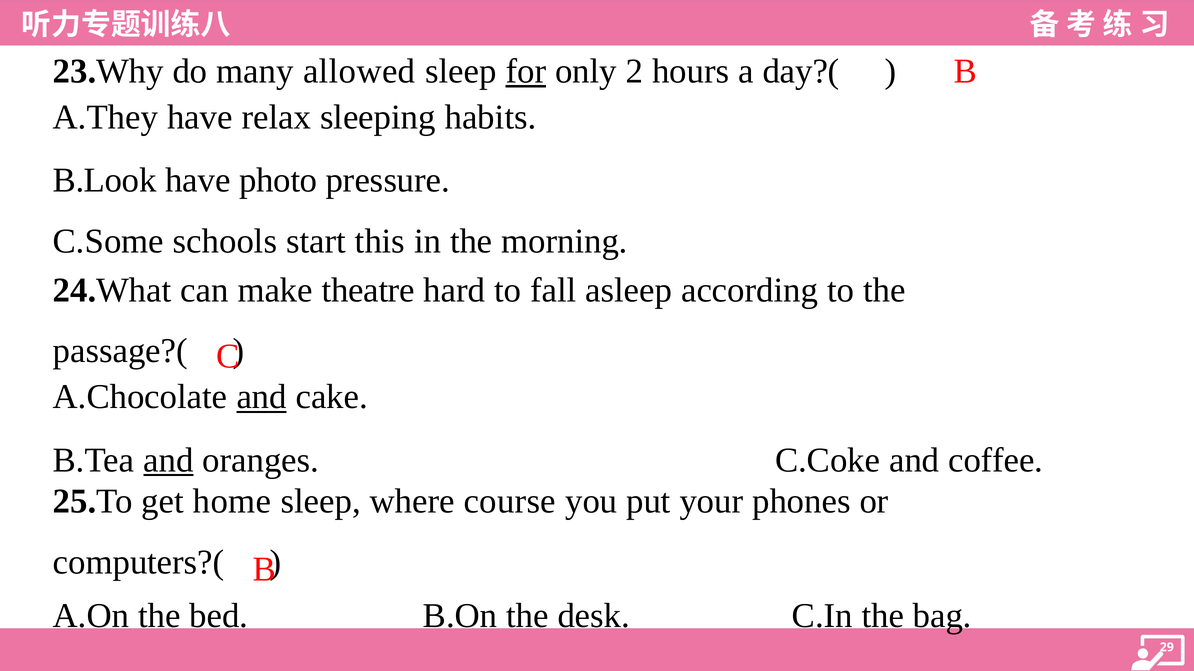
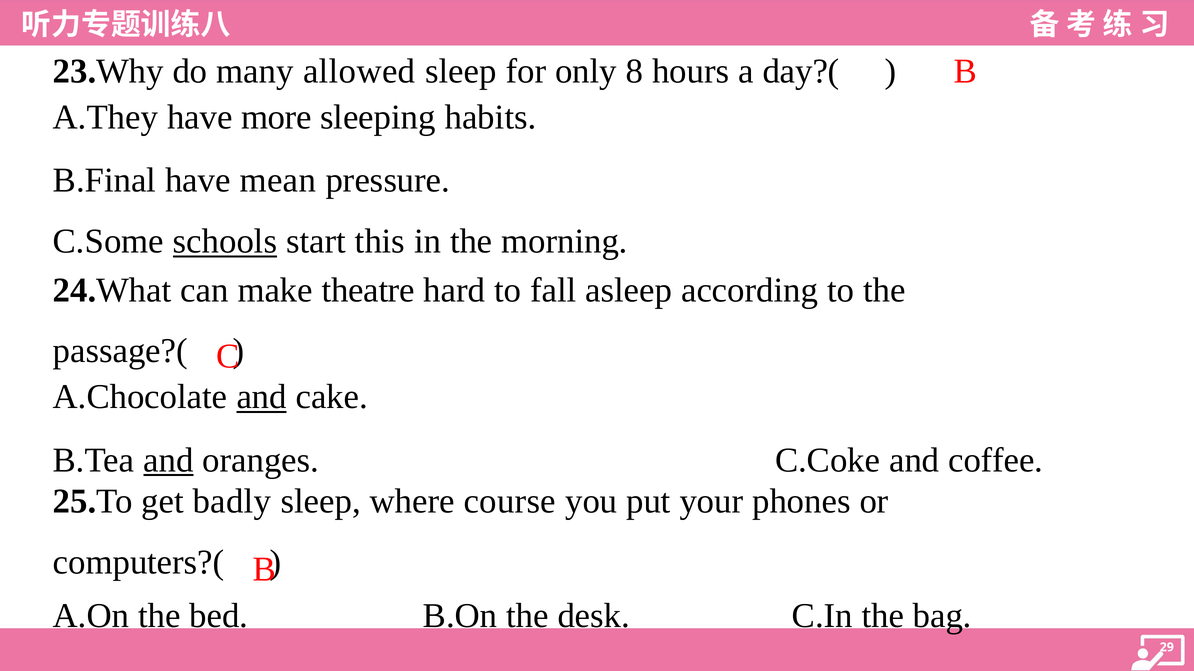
for underline: present -> none (526, 71)
2: 2 -> 8 (635, 71)
relax: relax -> more (276, 117)
B.Look: B.Look -> B.Final (104, 181)
photo: photo -> mean (278, 181)
schools underline: none -> present (225, 242)
home: home -> badly (232, 502)
